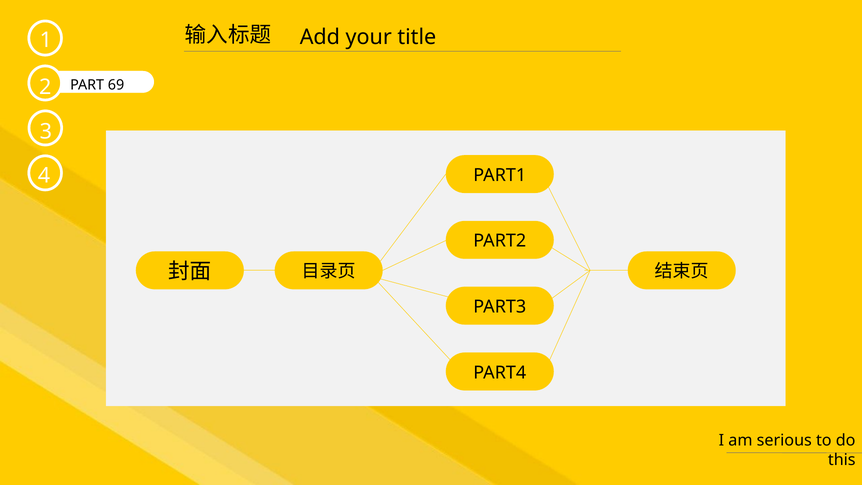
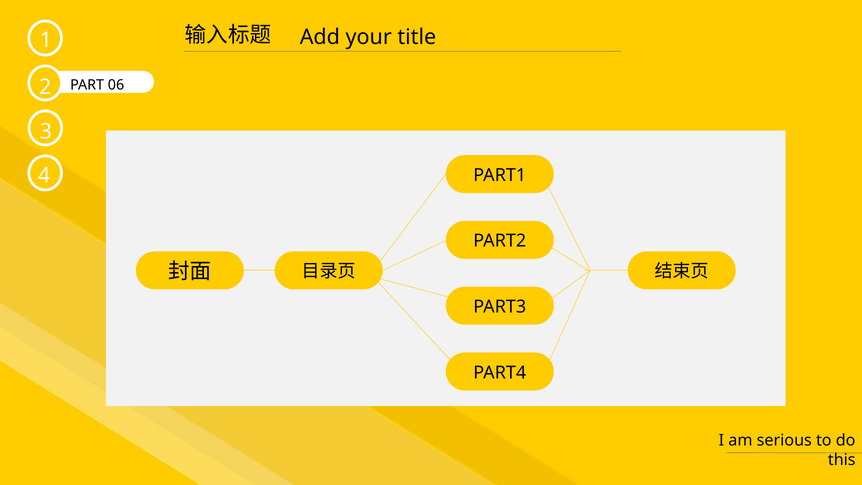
69: 69 -> 06 (116, 85)
